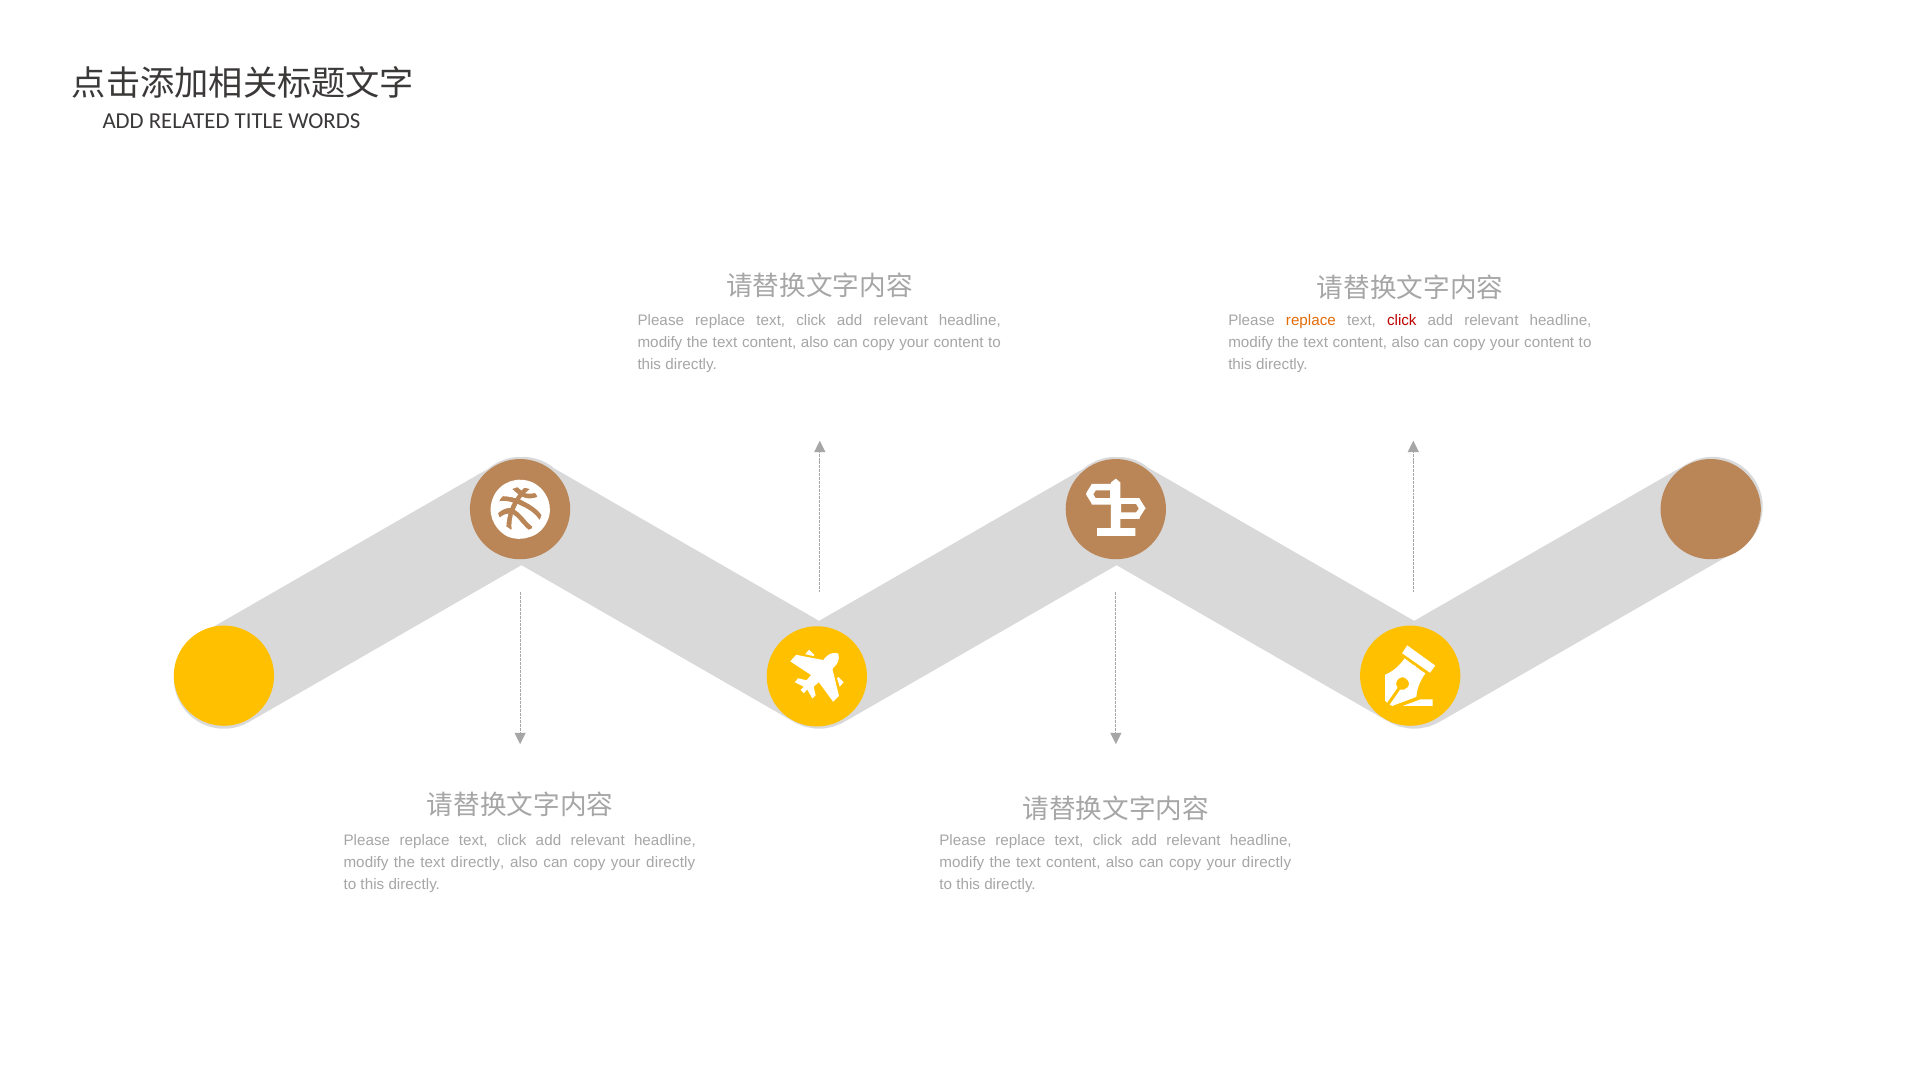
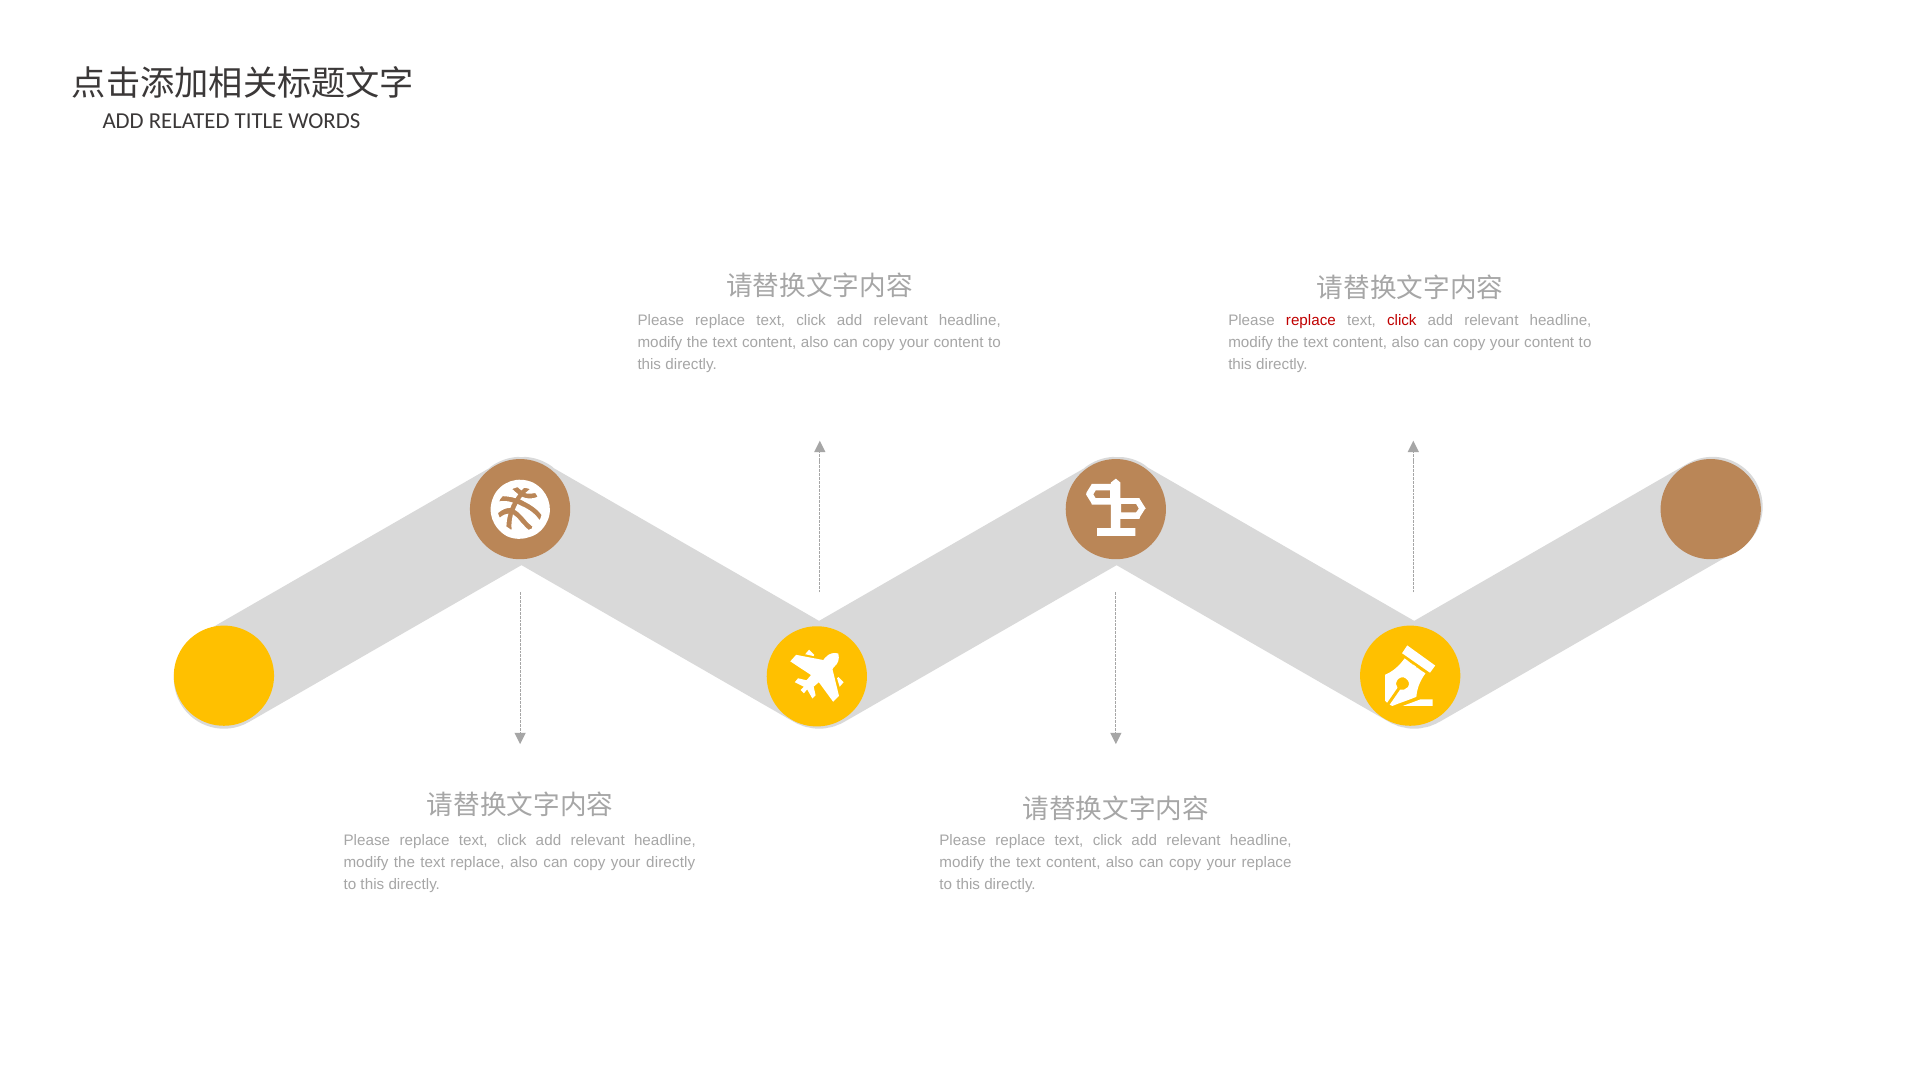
replace colour: orange -> red (1311, 320)
text directly: directly -> replace (478, 863)
directly: directly -> replace (1267, 863)
